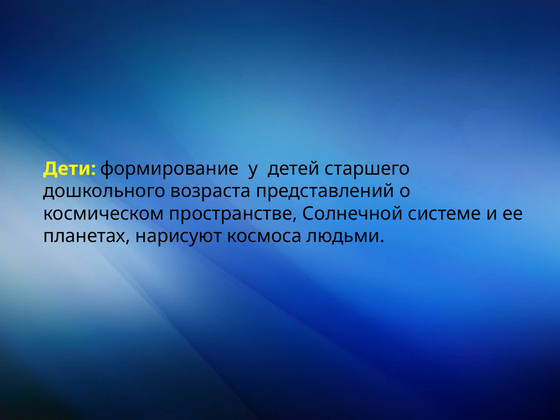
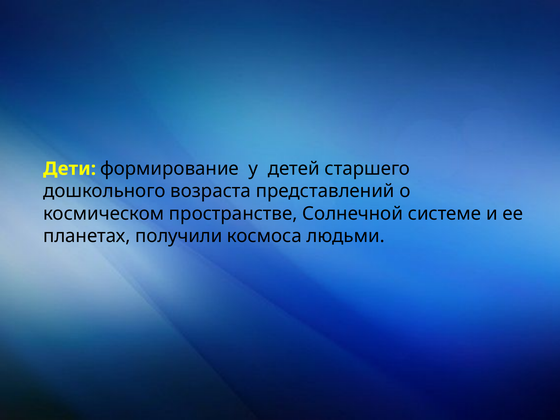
нарисуют: нарисуют -> получили (179, 236)
